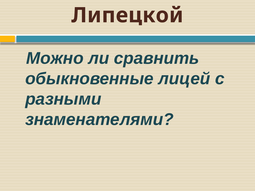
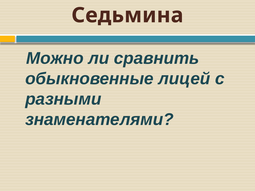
Липецкой: Липецкой -> Седьмина (127, 15)
